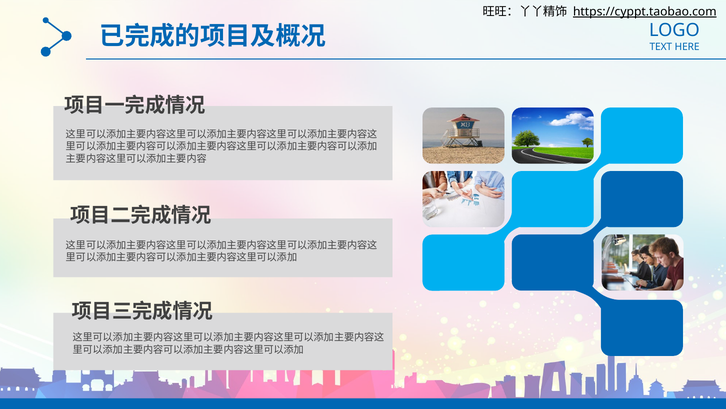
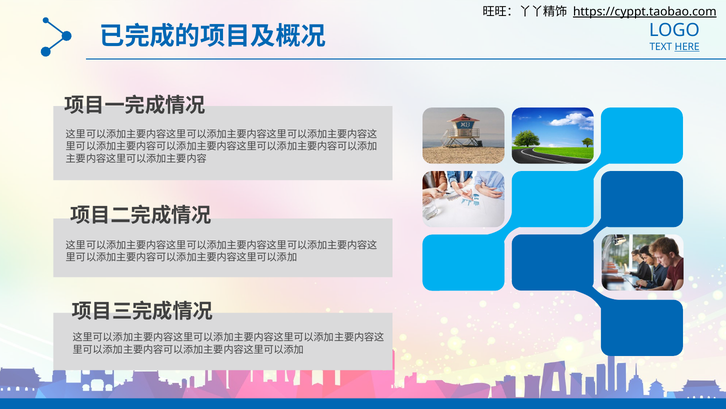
HERE underline: none -> present (687, 47)
